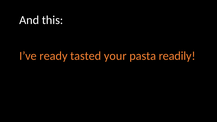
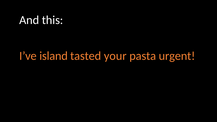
ready: ready -> island (54, 56)
readily: readily -> urgent (177, 56)
